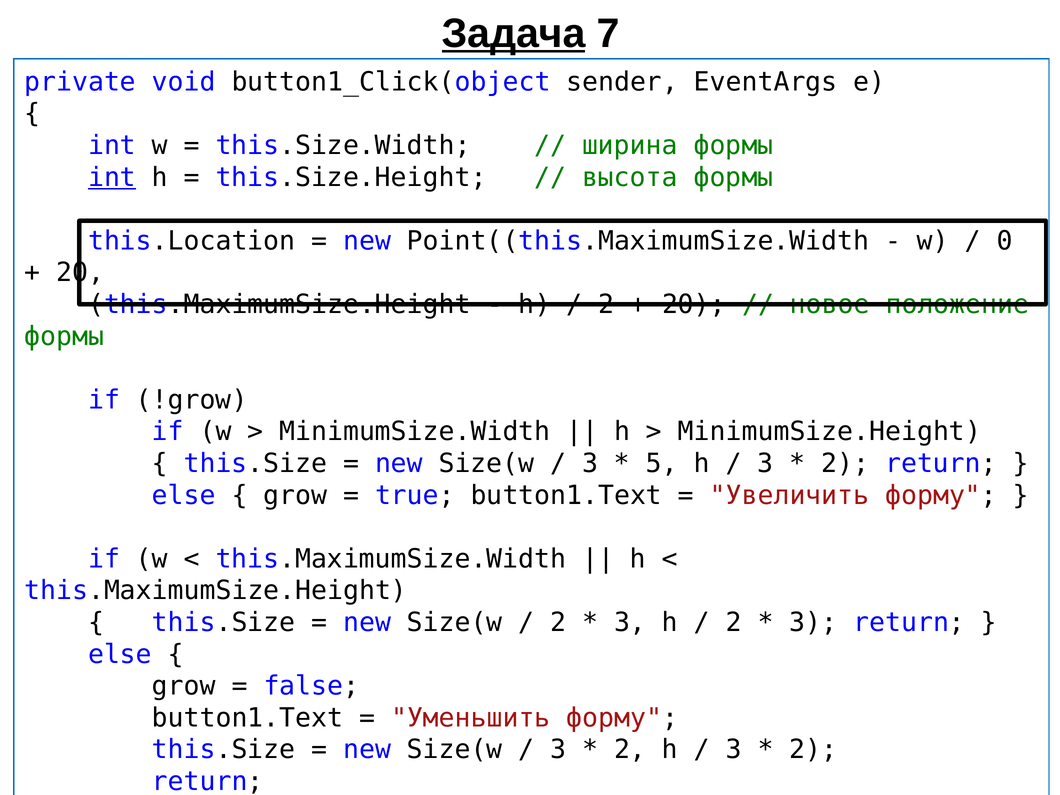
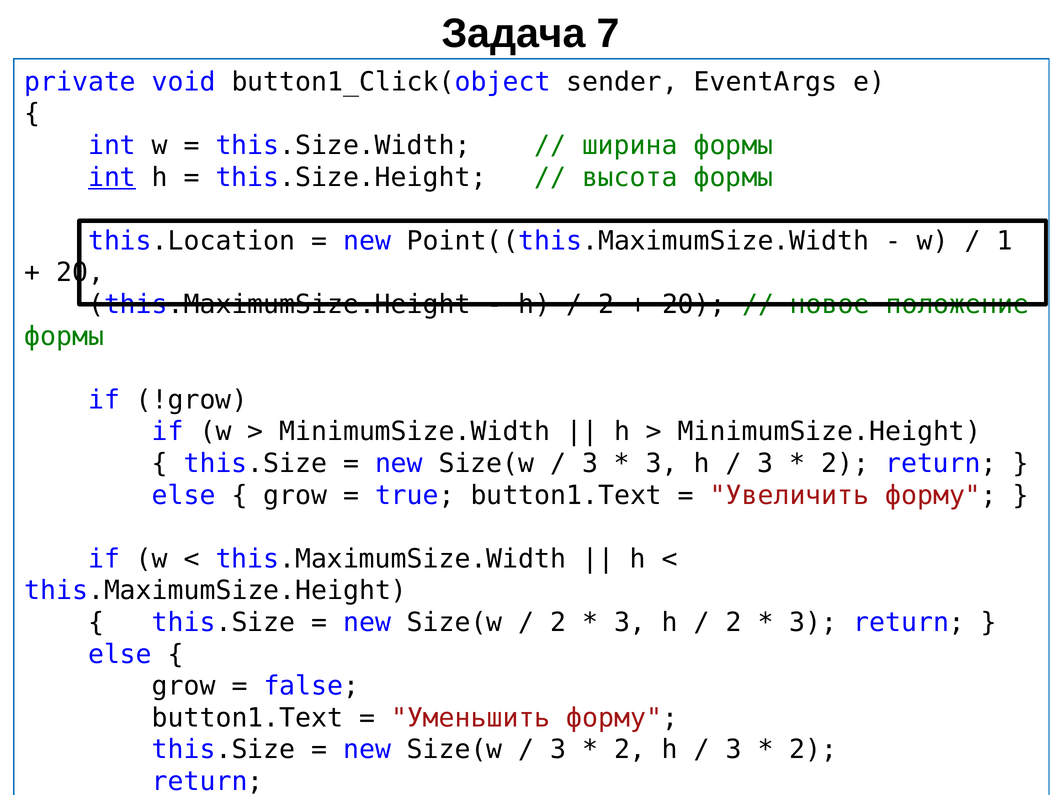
Задача underline: present -> none (514, 34)
0: 0 -> 1 (1005, 241)
5: 5 -> 3 (662, 463)
